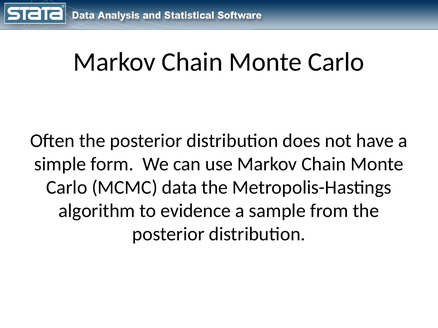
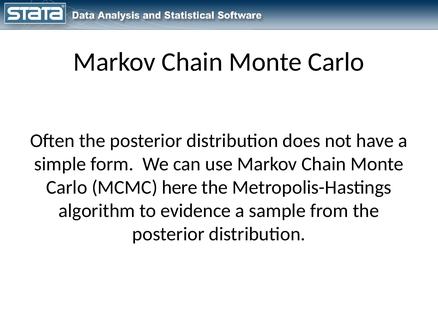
data: data -> here (180, 188)
